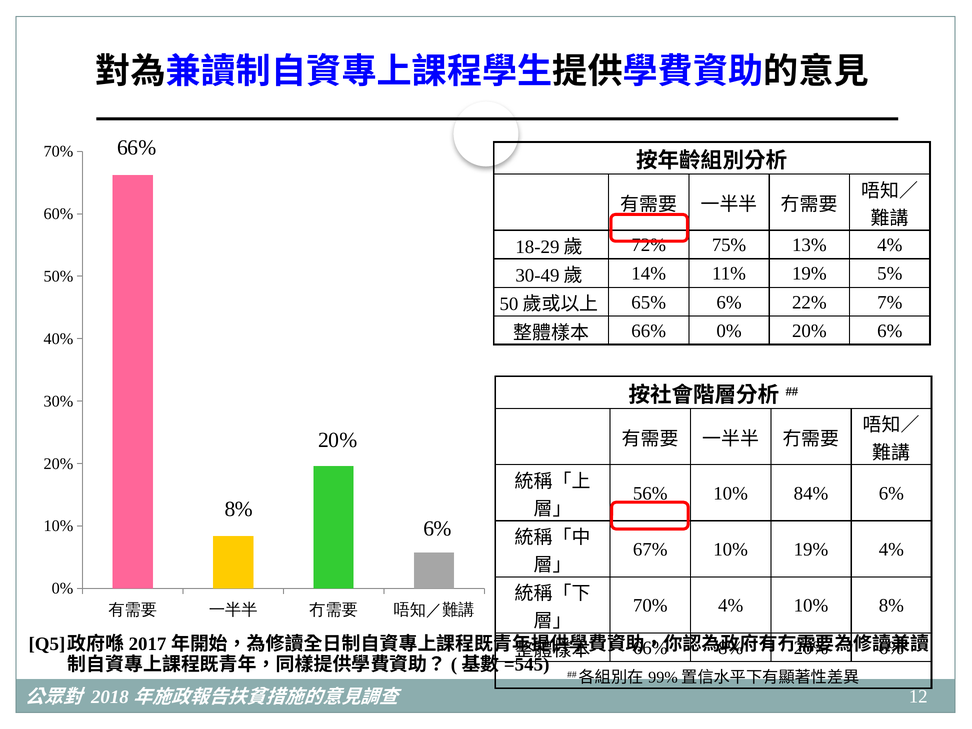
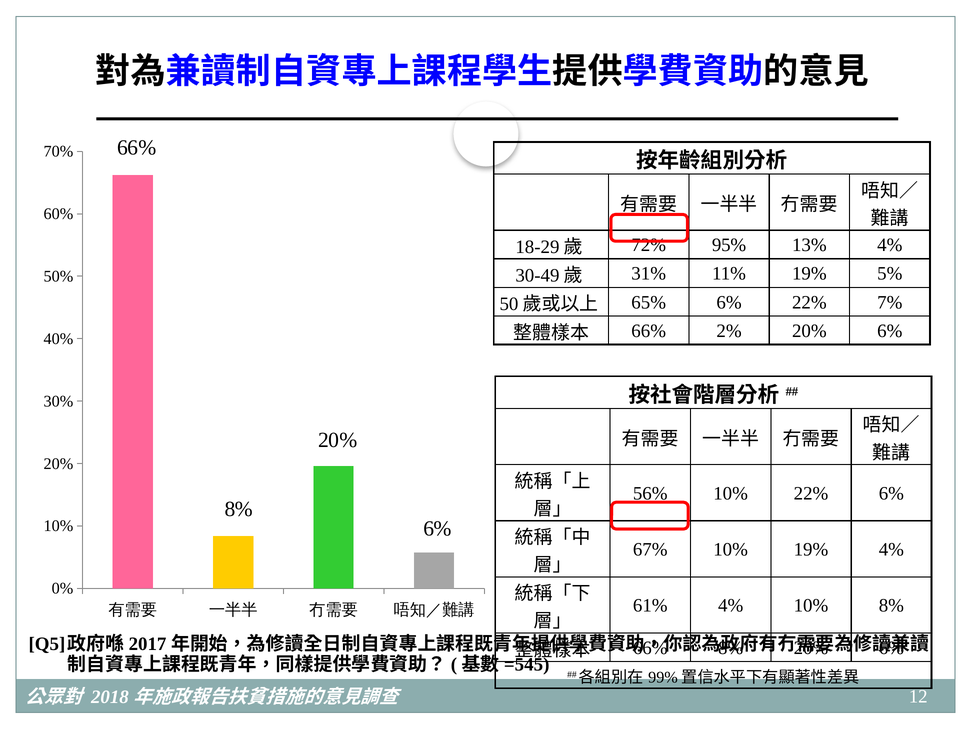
75%: 75% -> 95% (729, 245)
14%: 14% -> 31% (649, 274)
66% 0%: 0% -> 2% (729, 331)
10% 84%: 84% -> 22% (811, 493)
70%: 70% -> 61% (650, 606)
